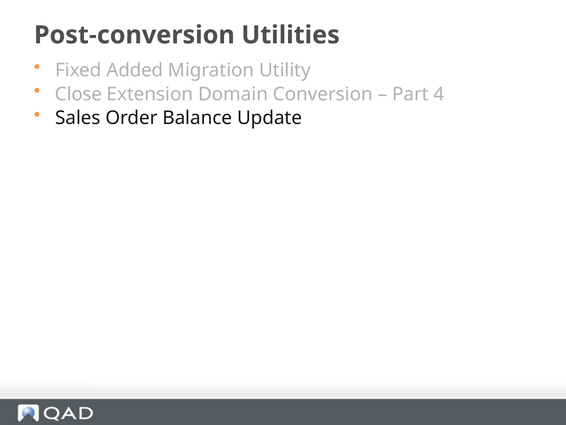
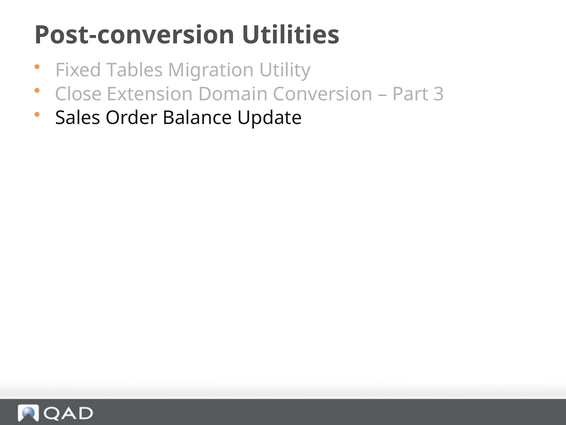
Added: Added -> Tables (135, 70)
4: 4 -> 3 (439, 94)
